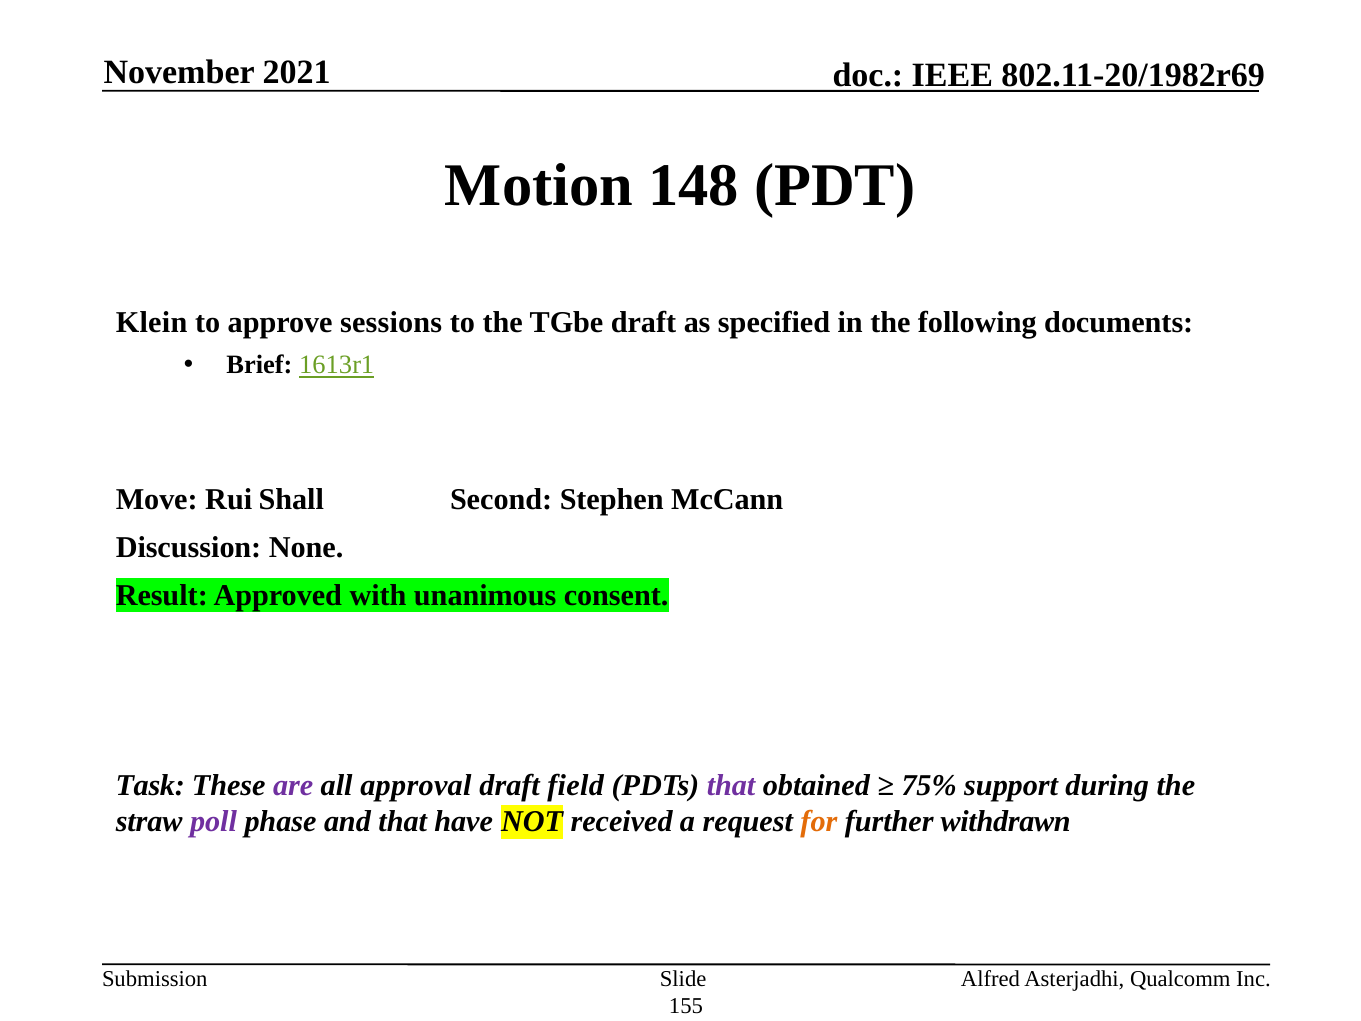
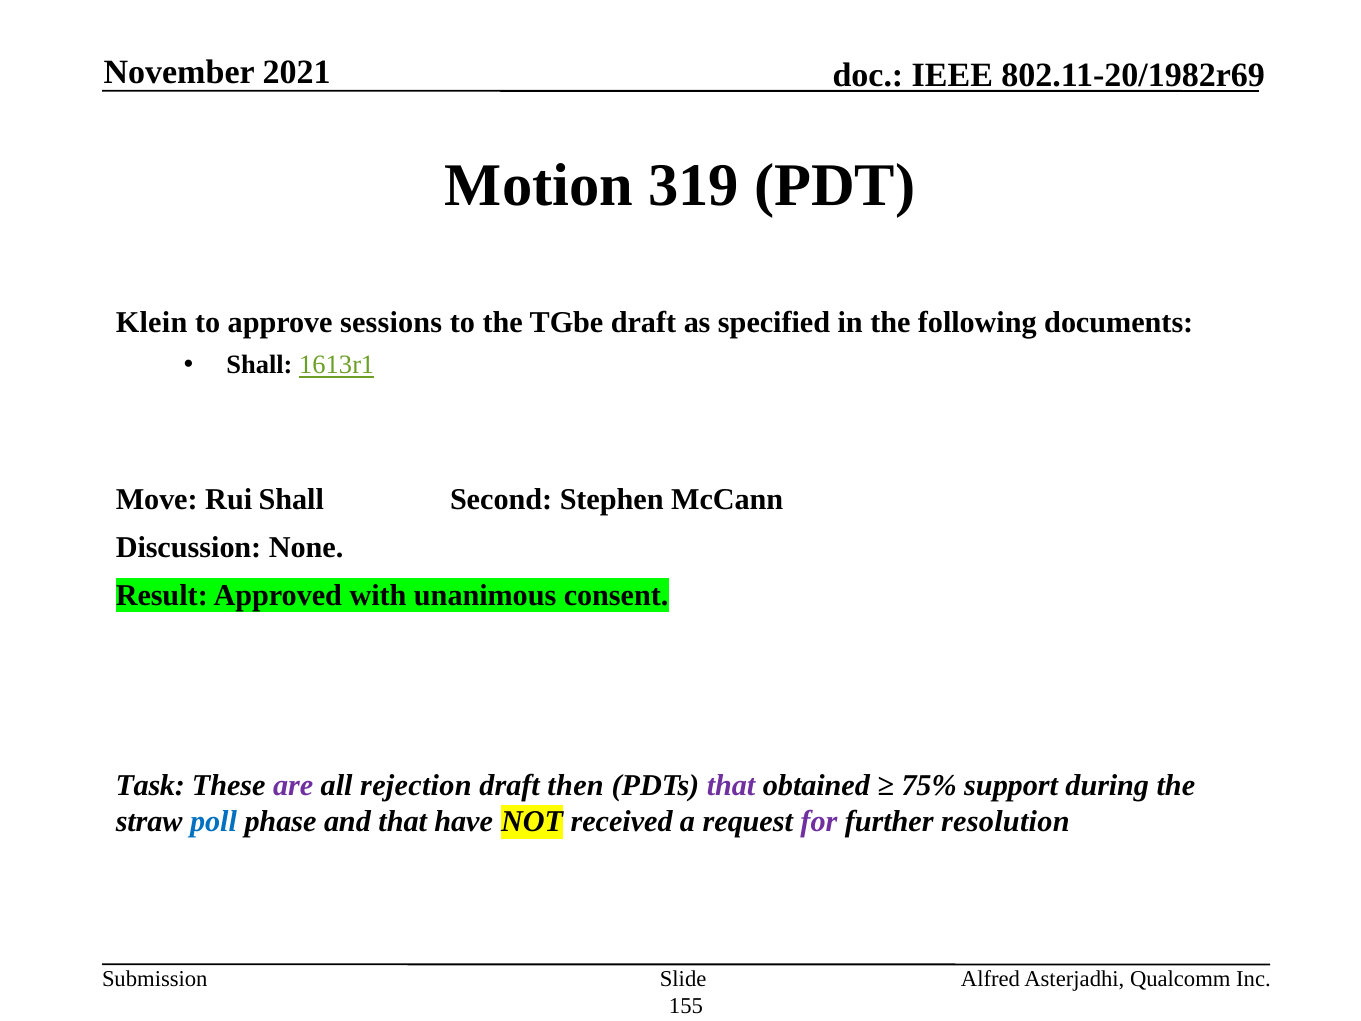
148: 148 -> 319 (694, 186)
Brief: Brief -> Shall (259, 365)
approval: approval -> rejection (416, 785)
field: field -> then (576, 785)
poll colour: purple -> blue (213, 822)
for colour: orange -> purple (819, 822)
withdrawn: withdrawn -> resolution (1005, 822)
